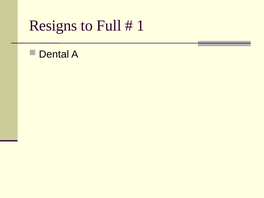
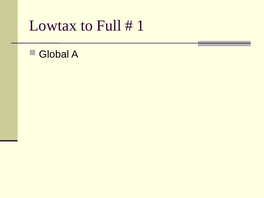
Resigns: Resigns -> Lowtax (53, 26)
Dental: Dental -> Global (54, 54)
